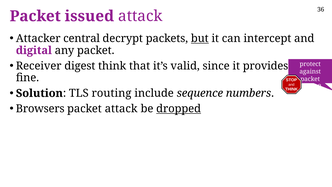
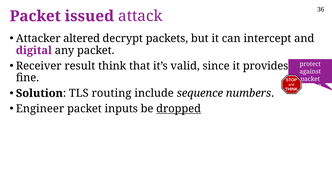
central: central -> altered (82, 38)
but underline: present -> none (200, 38)
digest: digest -> result (80, 66)
Browsers: Browsers -> Engineer (40, 109)
packet attack: attack -> inputs (121, 109)
